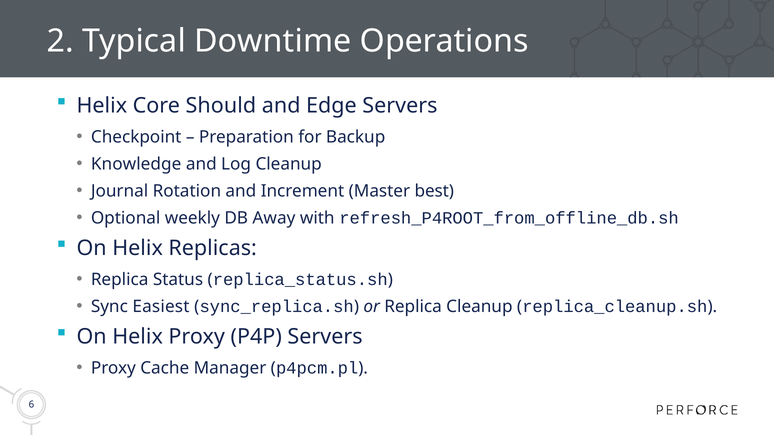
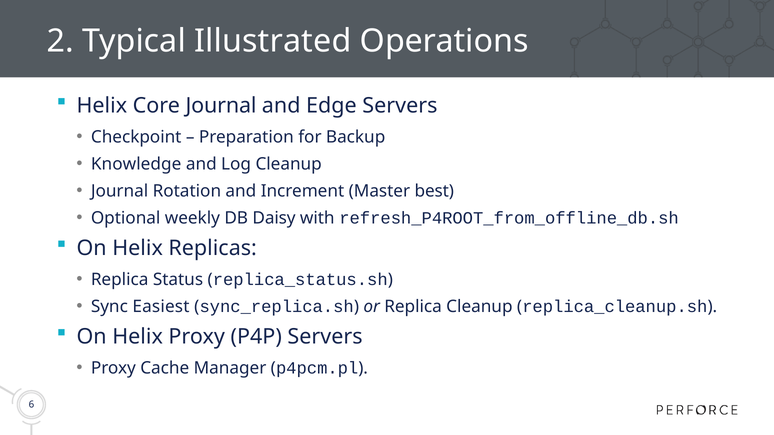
Downtime: Downtime -> Illustrated (273, 41)
Core Should: Should -> Journal (221, 106)
Away: Away -> Daisy (274, 218)
